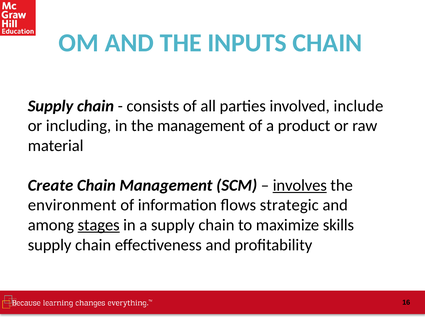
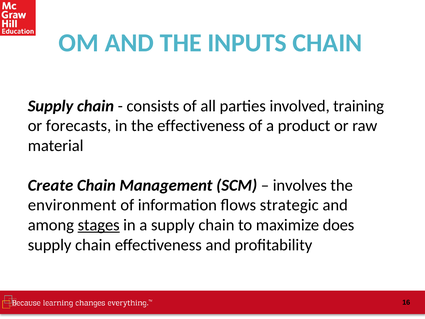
include: include -> training (359, 106)
including: including -> forecasts (79, 126)
the management: management -> effectiveness (201, 126)
involves underline: present -> none (300, 185)
skills: skills -> does (338, 225)
